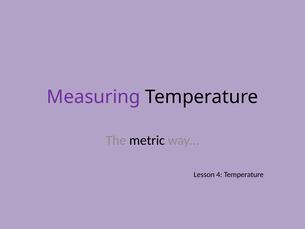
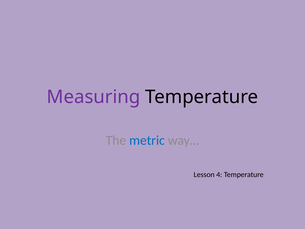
metric colour: black -> blue (147, 140)
